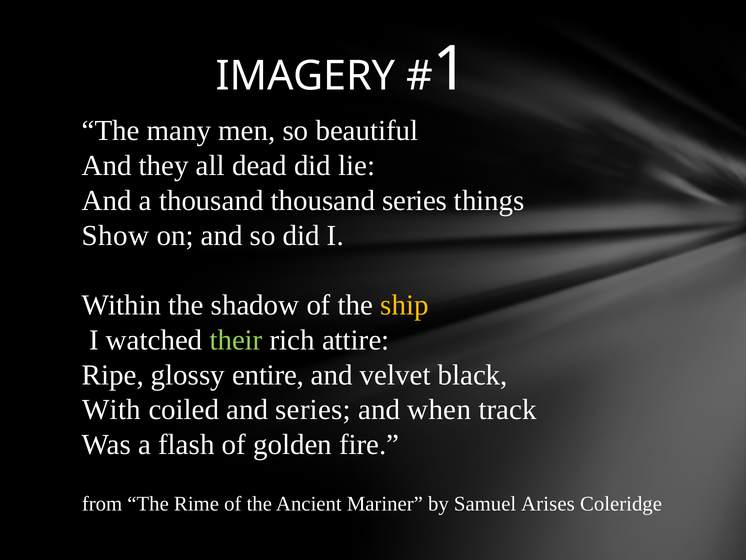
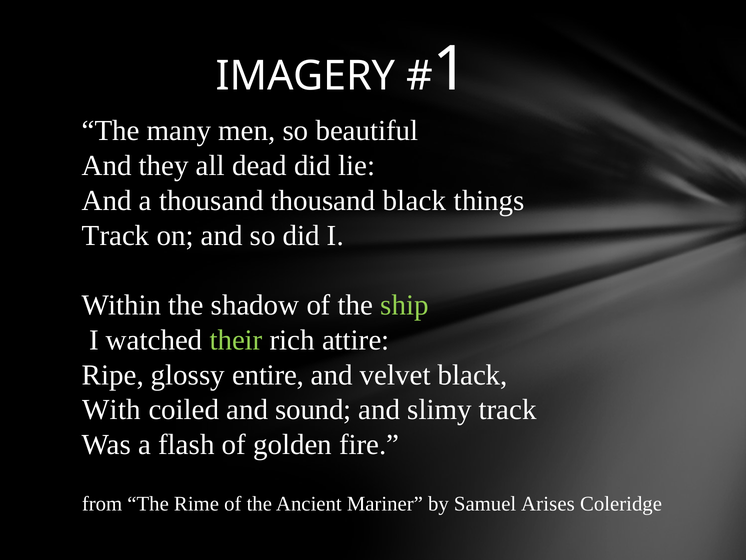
thousand series: series -> black (414, 200)
Show: Show -> Track (116, 235)
ship colour: yellow -> light green (405, 305)
and series: series -> sound (313, 409)
when: when -> slimy (439, 409)
